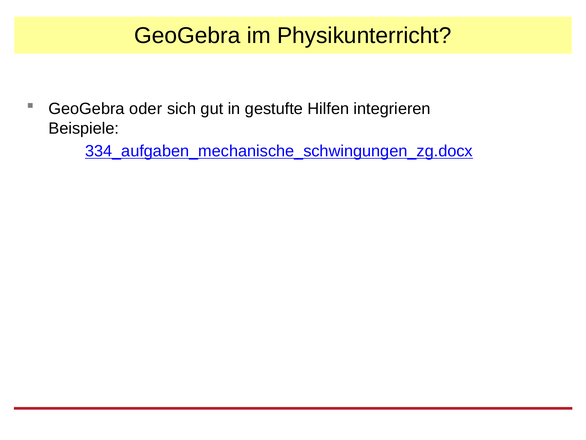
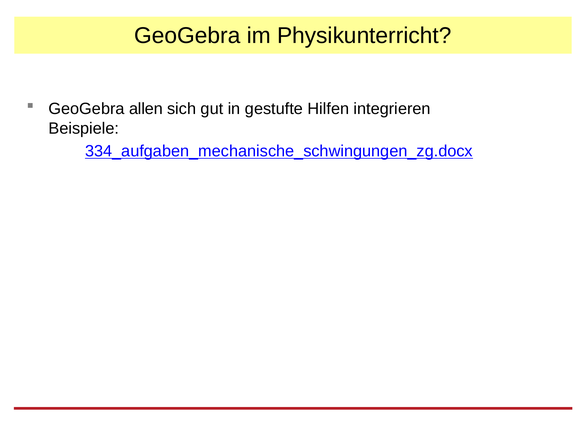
oder: oder -> allen (146, 109)
